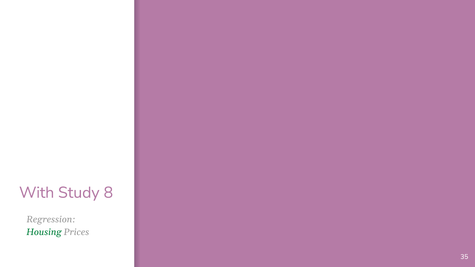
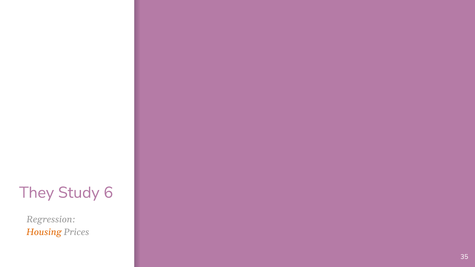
With: With -> They (37, 193)
8: 8 -> 6 (108, 193)
Housing colour: green -> orange (44, 232)
